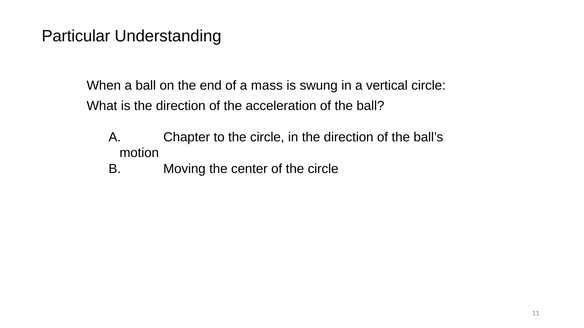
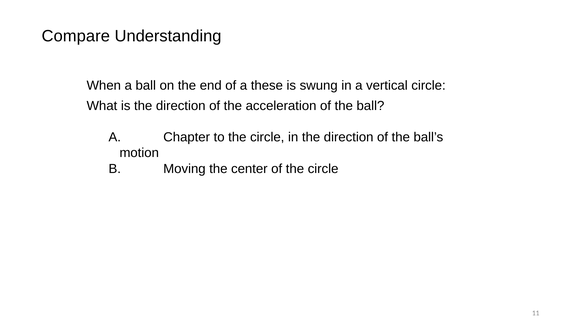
Particular: Particular -> Compare (76, 36)
mass: mass -> these (267, 86)
